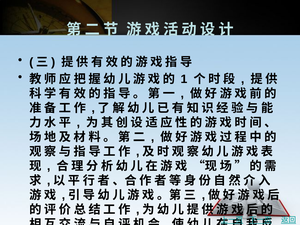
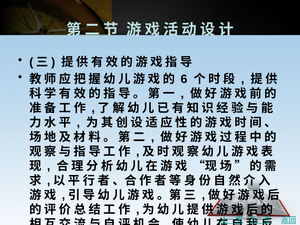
1: 1 -> 6 (184, 79)
